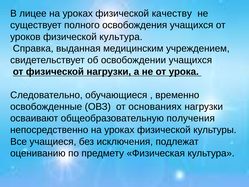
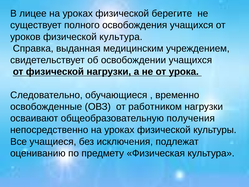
качеству: качеству -> берегите (172, 14)
основаниях: основаниях -> работником (155, 107)
